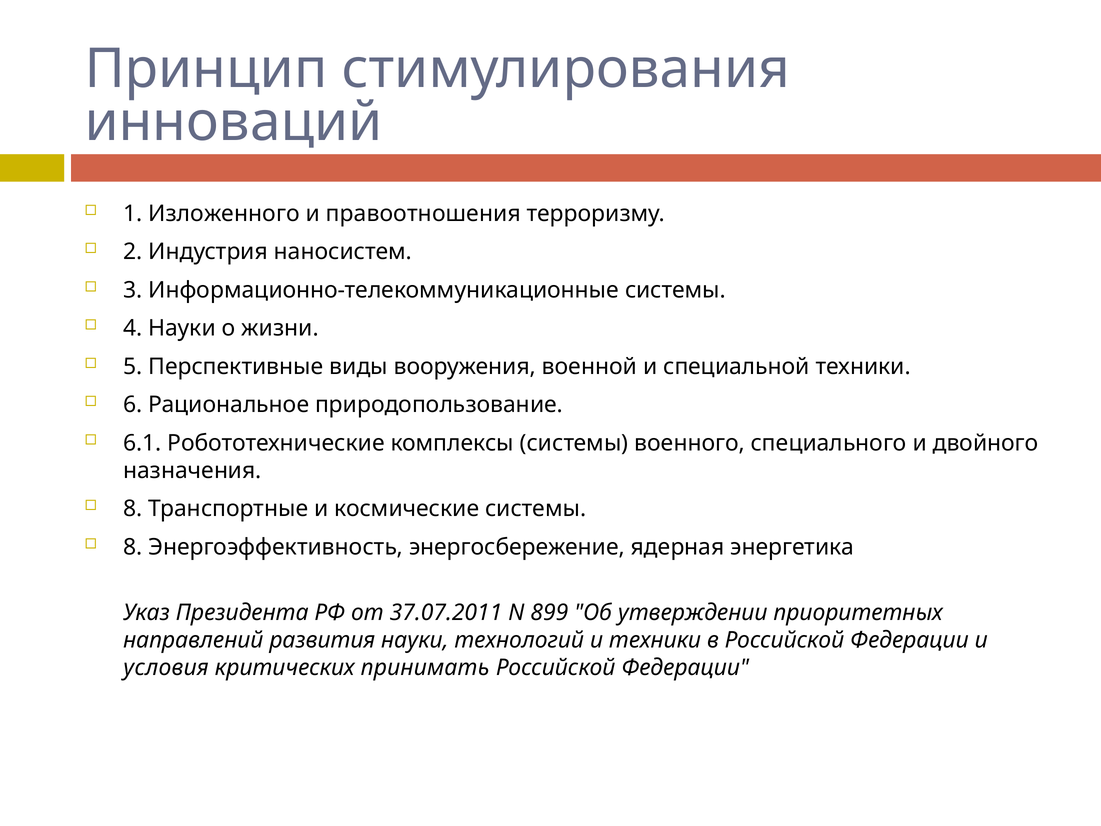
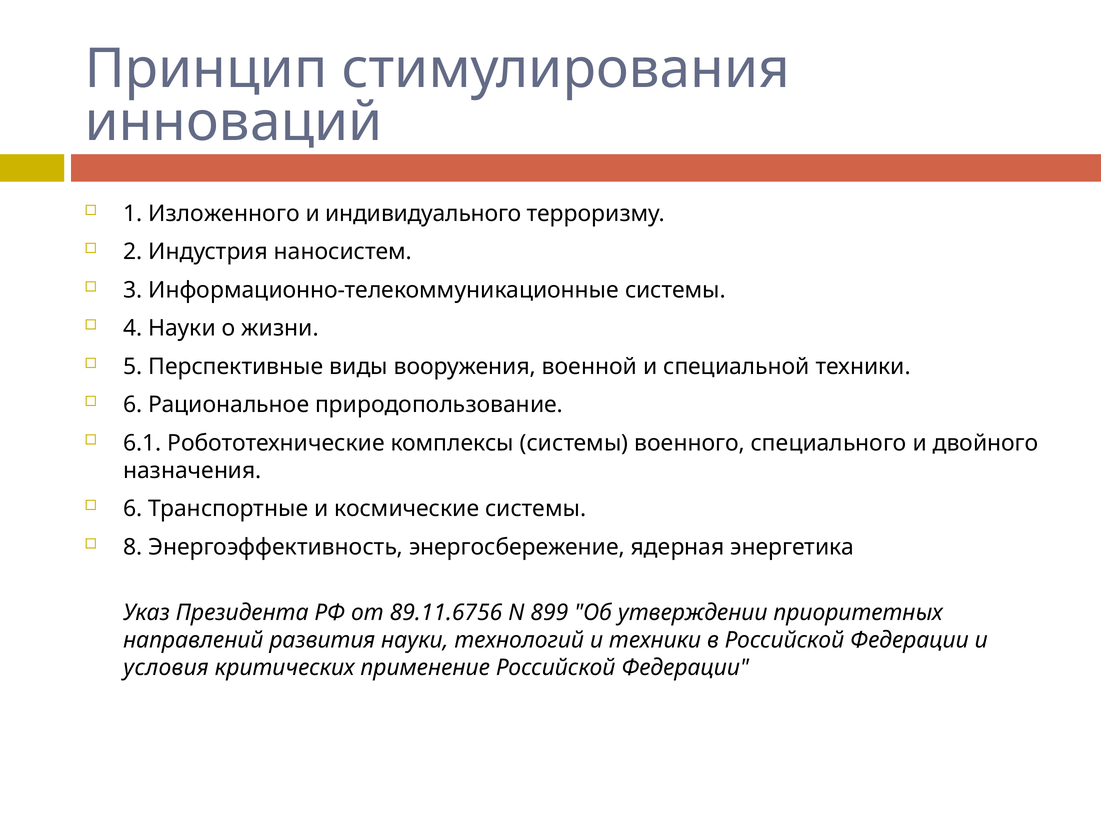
правоотношения: правоотношения -> индивидуального (423, 213)
8: 8 -> 6 (133, 509)
37.07.2011: 37.07.2011 -> 89.11.6756 (446, 613)
принимать: принимать -> применение (425, 668)
